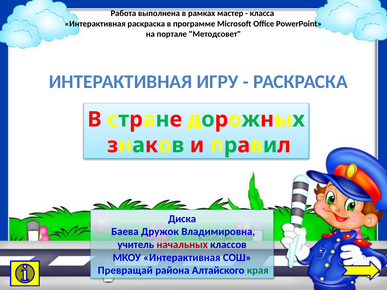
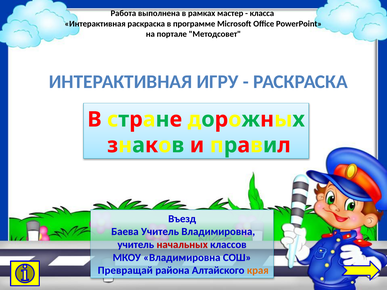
Диска: Диска -> Въезд (182, 219)
Баева Дружок: Дружок -> Учитель (160, 232)
МКОУ Интерактивная: Интерактивная -> Владимировна (182, 258)
края colour: green -> orange (258, 271)
